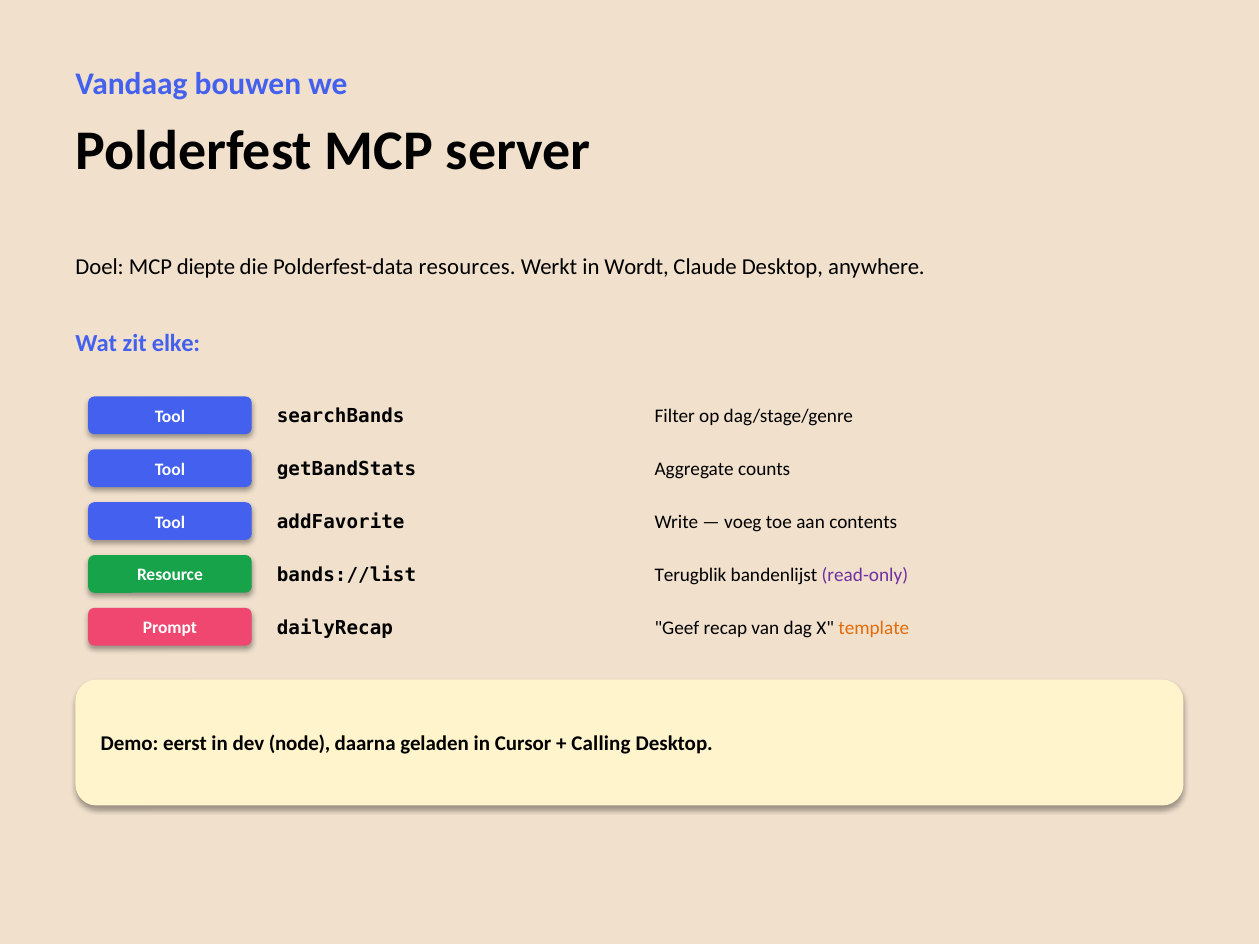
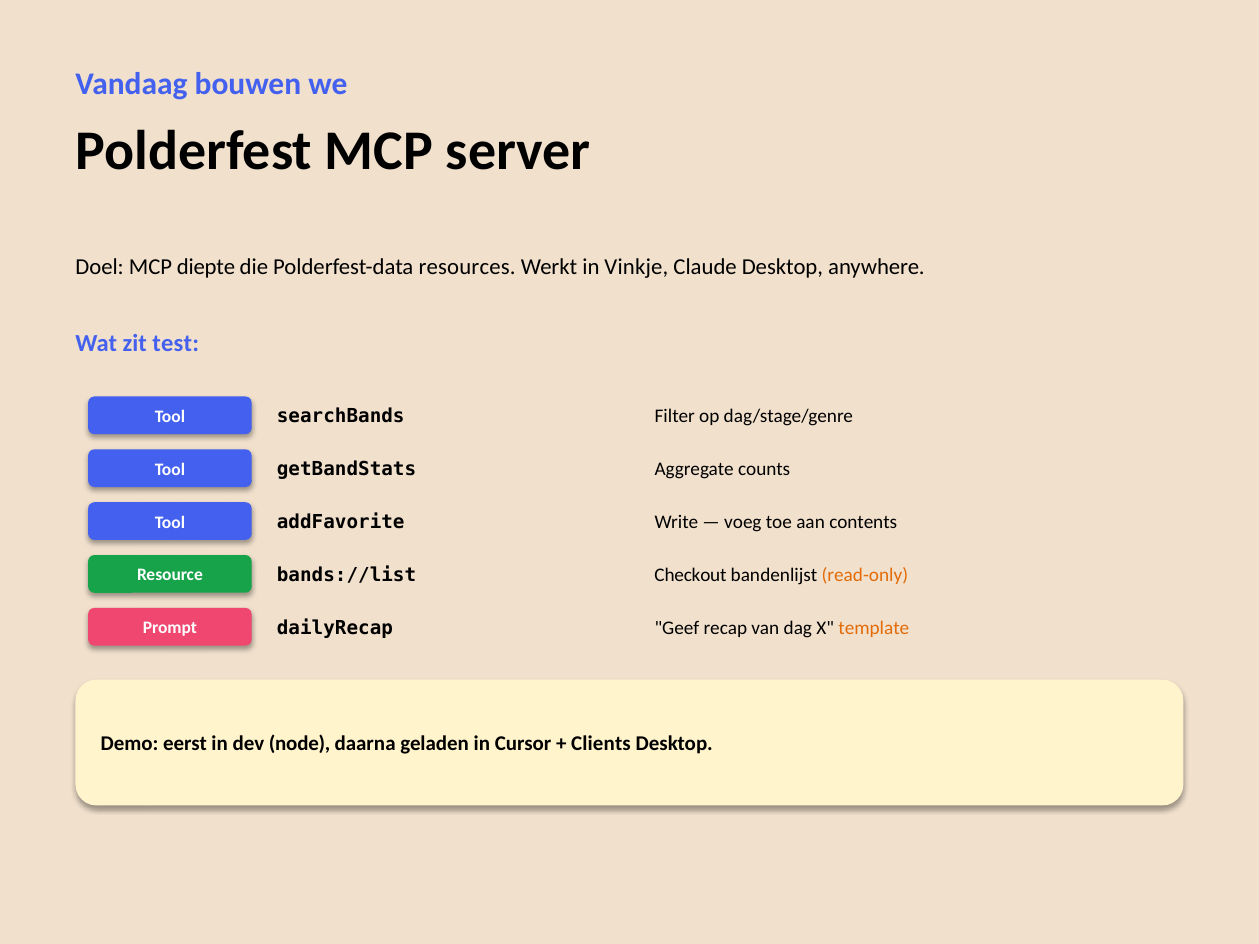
Wordt: Wordt -> Vinkje (636, 267)
elke: elke -> test (176, 344)
Terugblik: Terugblik -> Checkout (691, 575)
read-only colour: purple -> orange (865, 575)
Calling: Calling -> Clients (601, 744)
